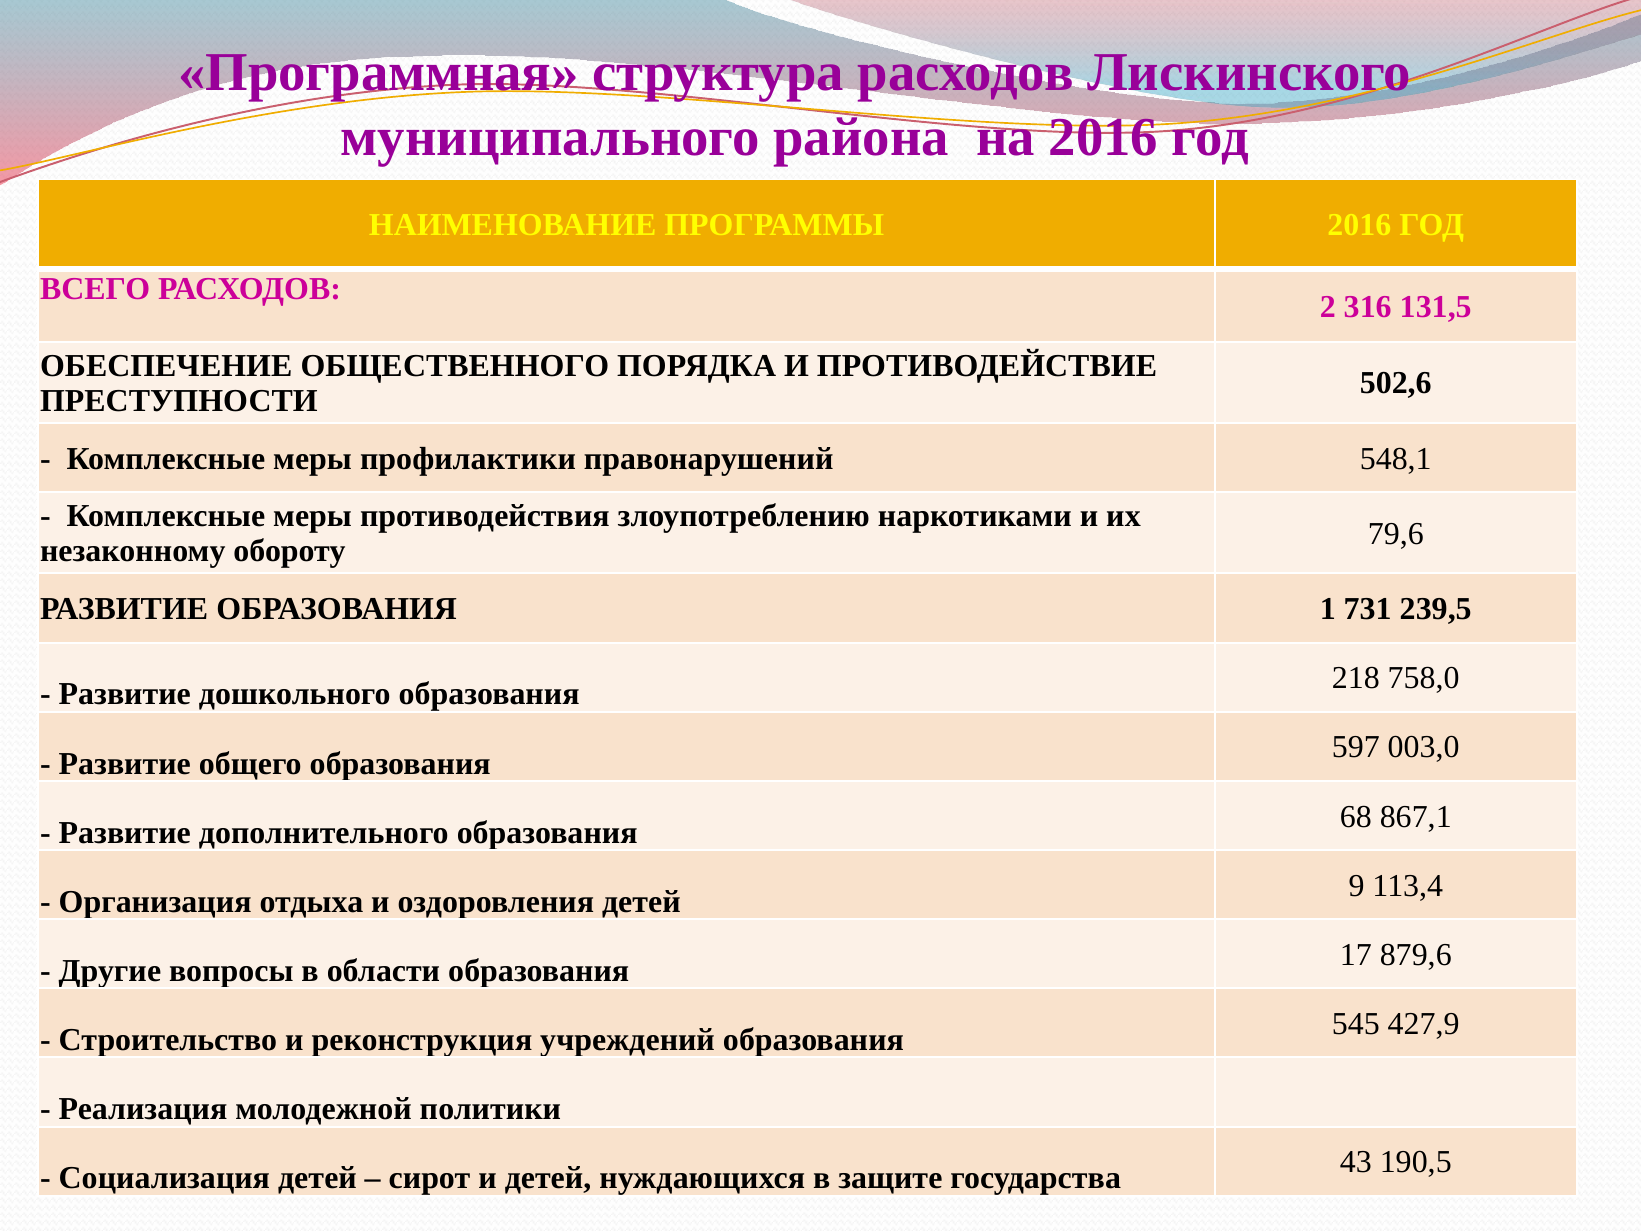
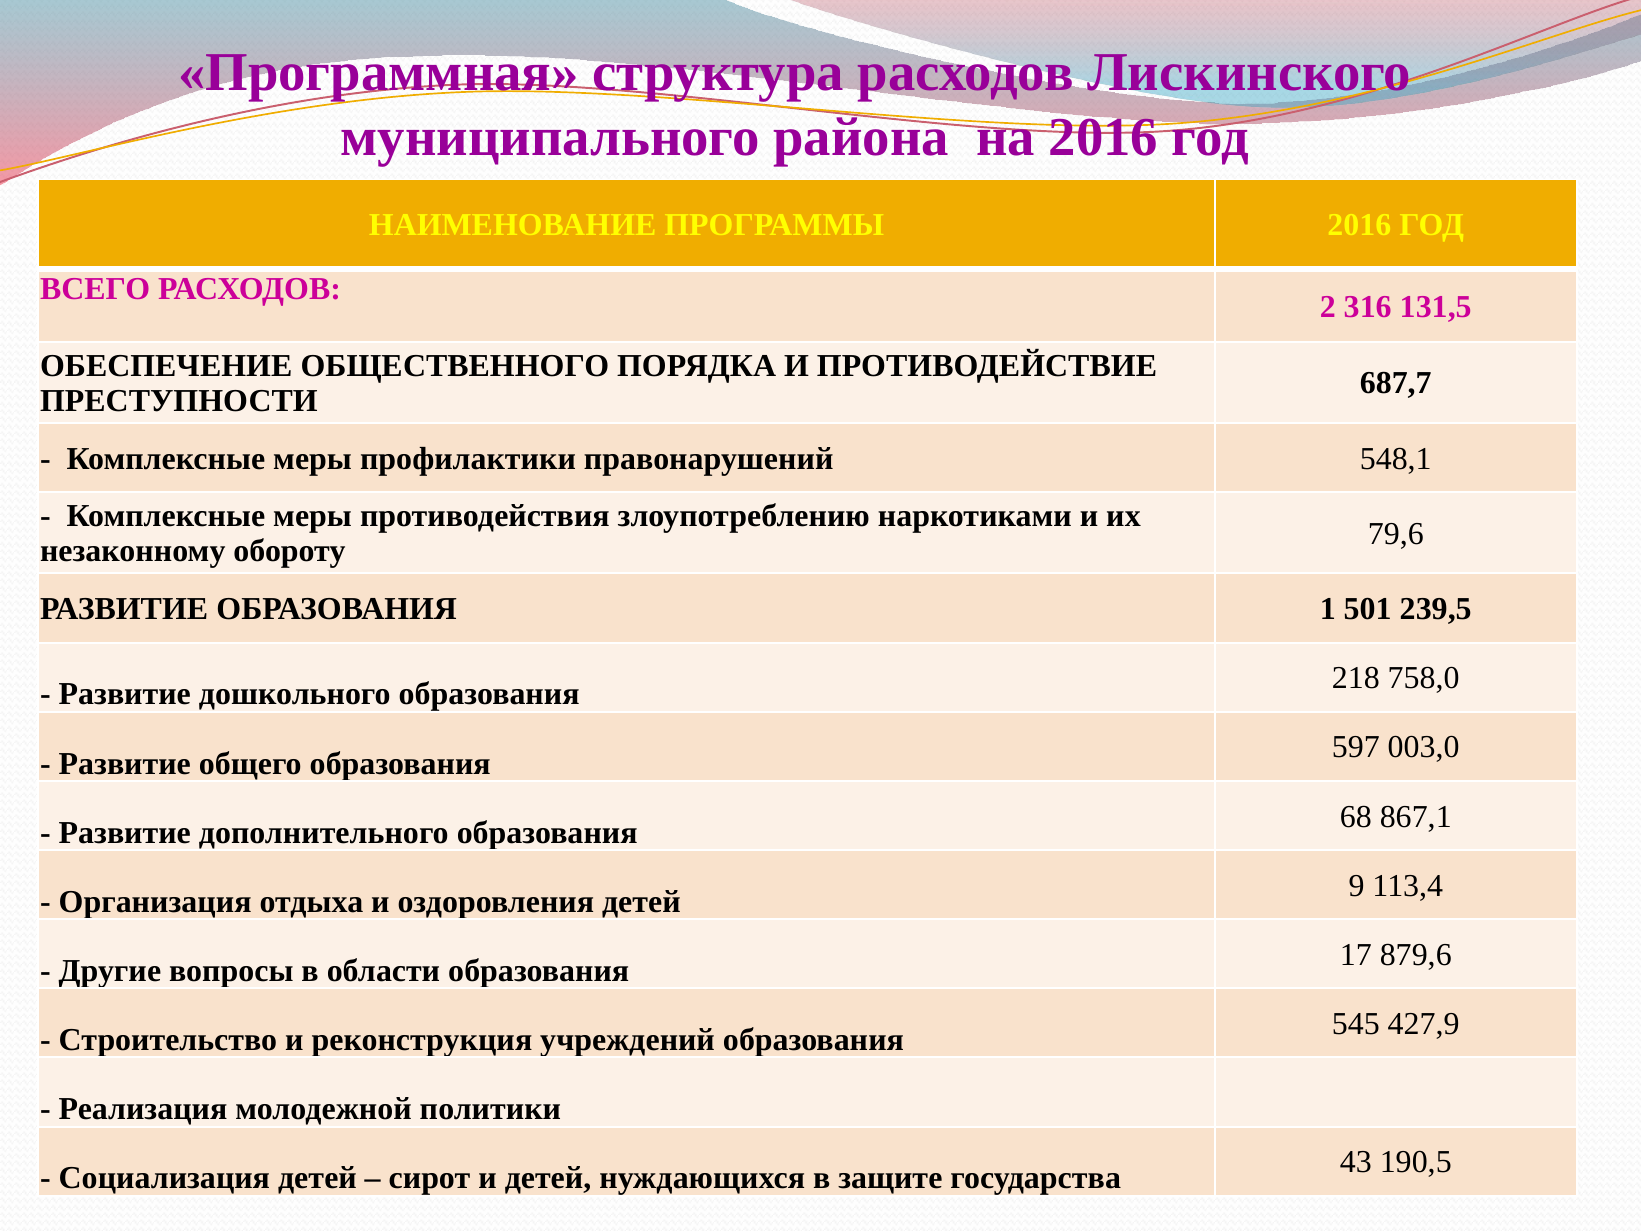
502,6: 502,6 -> 687,7 (1396, 383)
731: 731 -> 501 (1368, 609)
